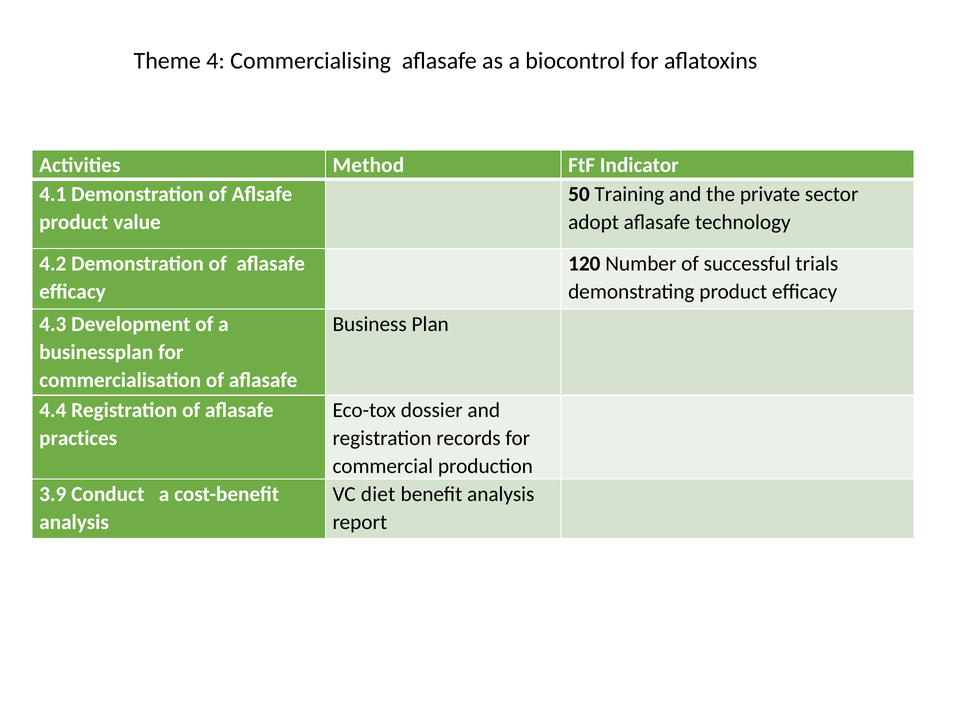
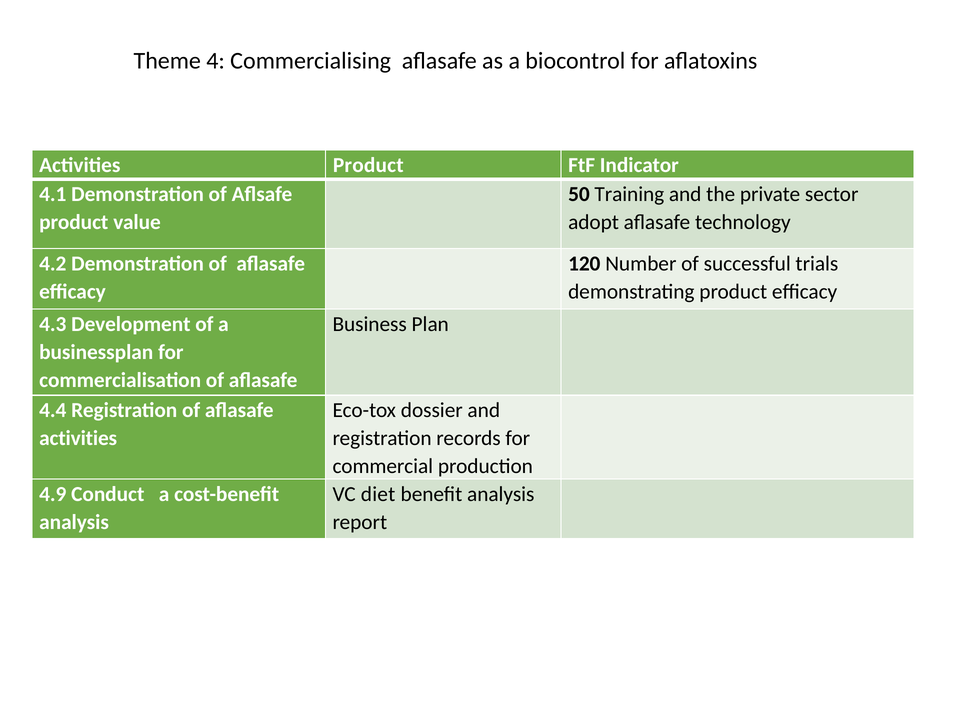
Activities Method: Method -> Product (368, 165)
practices: practices -> activities (78, 438)
3.9: 3.9 -> 4.9 (53, 494)
